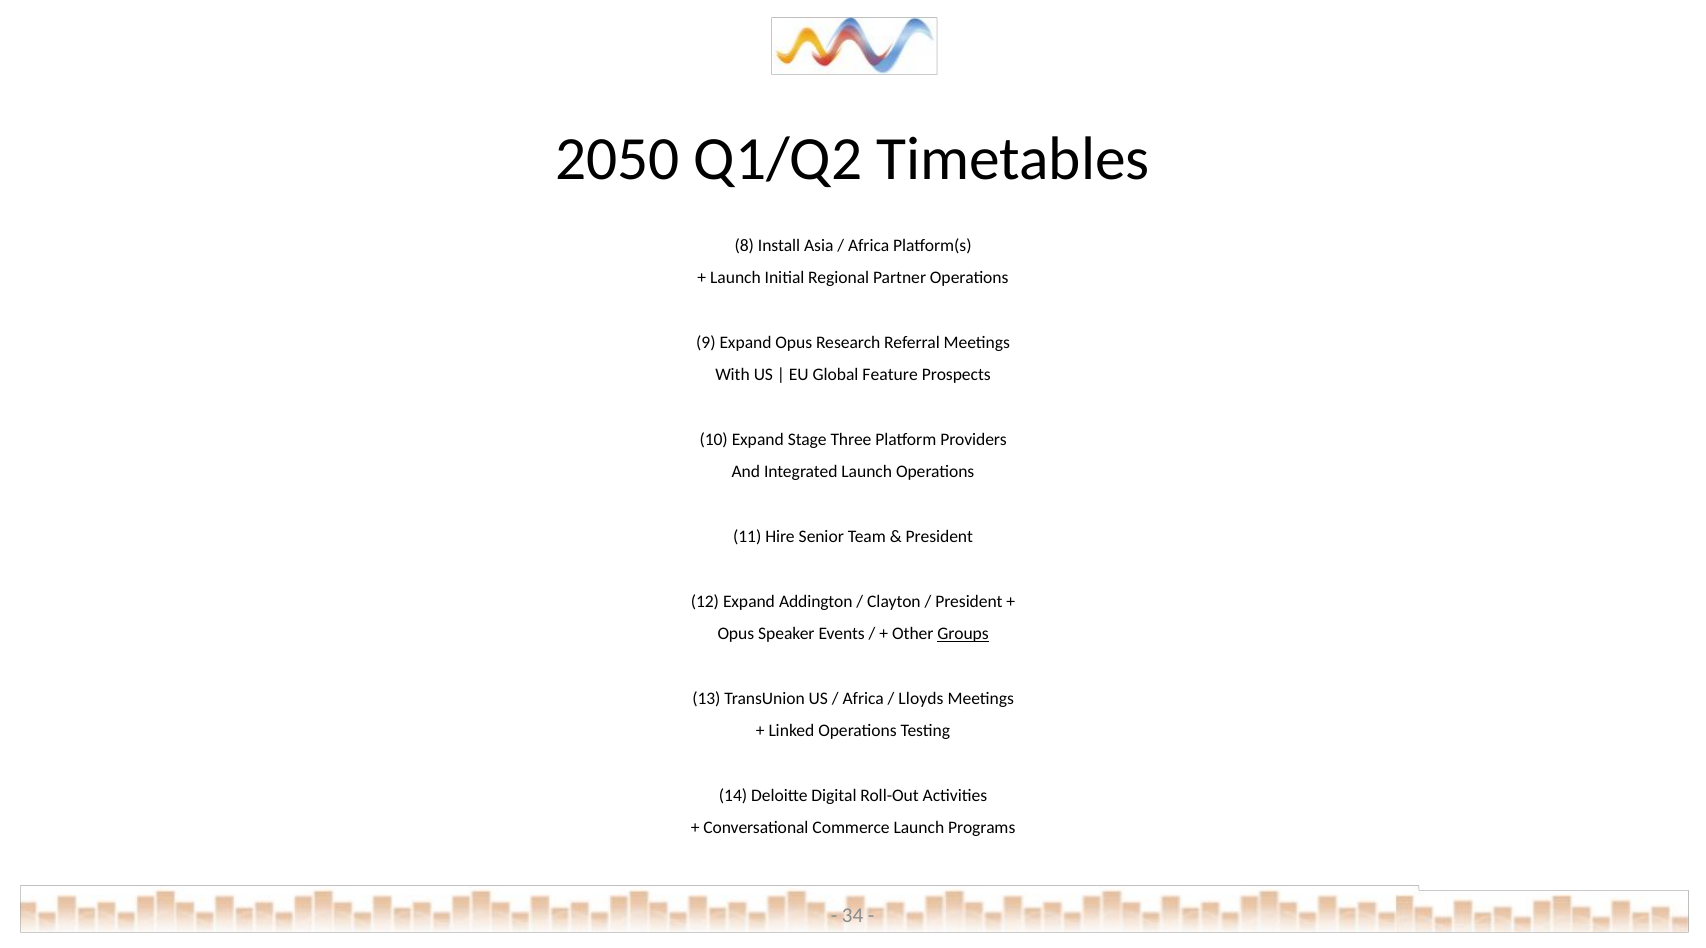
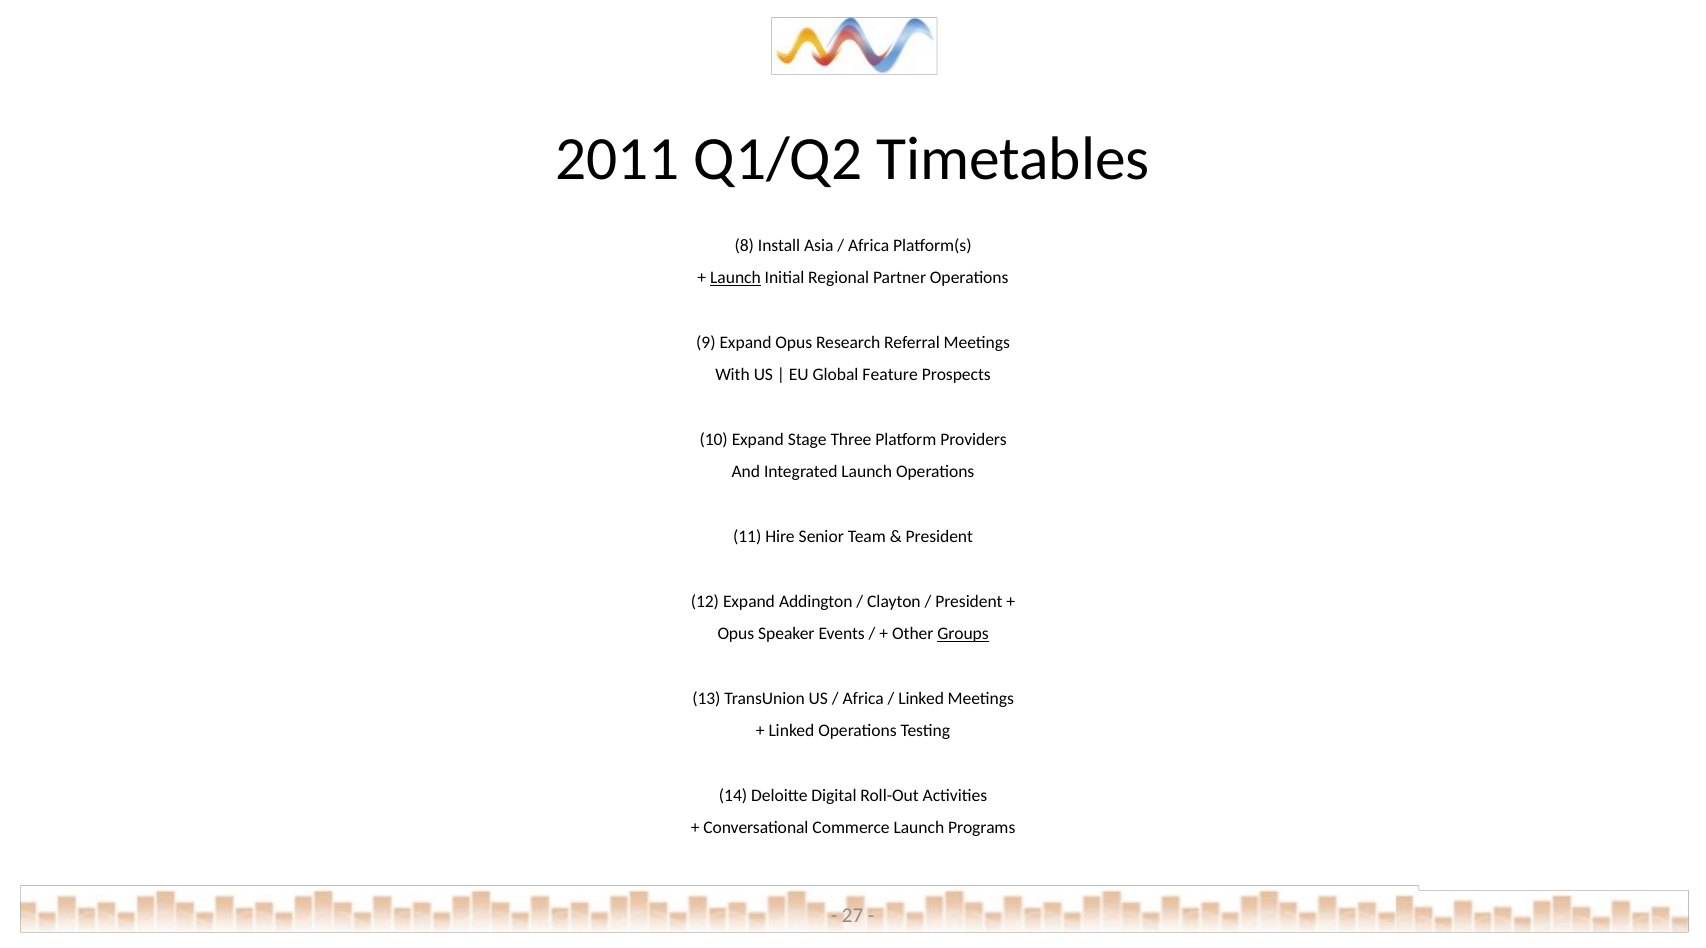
2050: 2050 -> 2011 (618, 159)
Launch underline: none -> present (735, 278)
Lloyds: Lloyds -> Linked (921, 698)
34: 34 -> 27 (853, 915)
